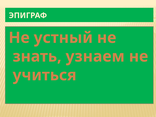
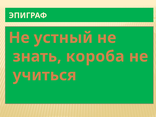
узнаем: узнаем -> короба (95, 56)
